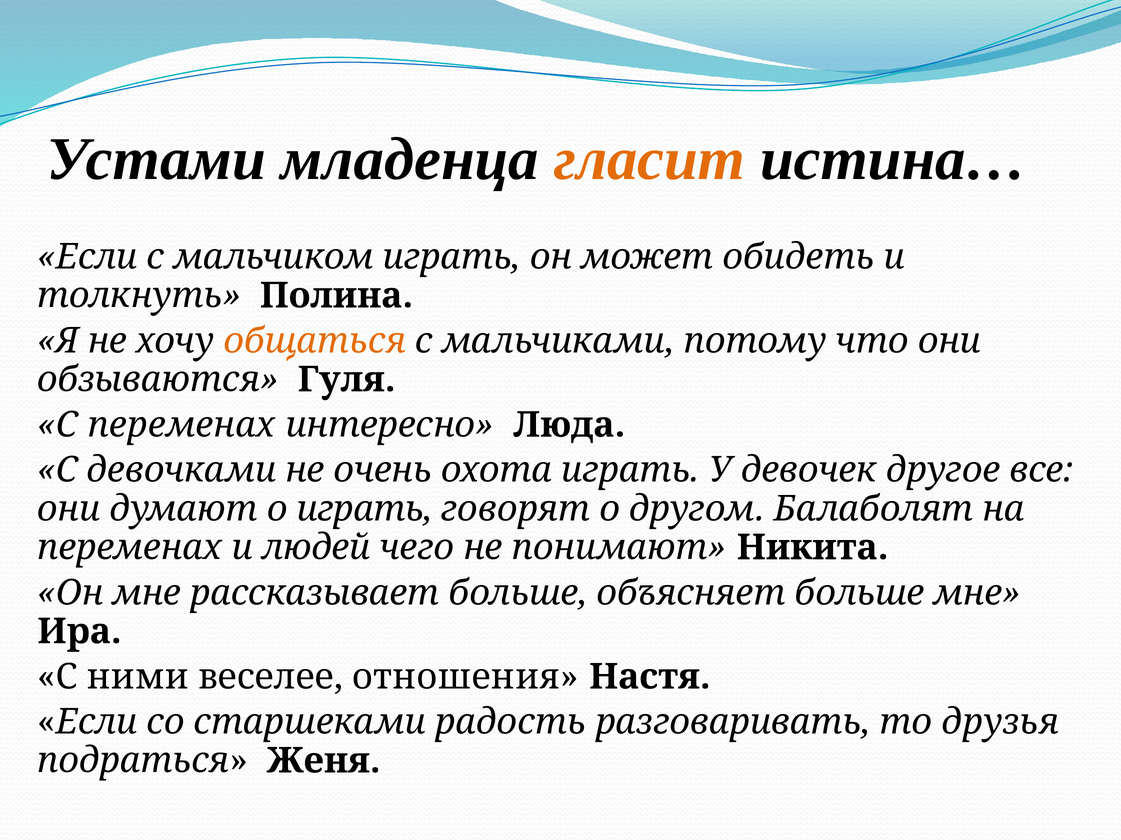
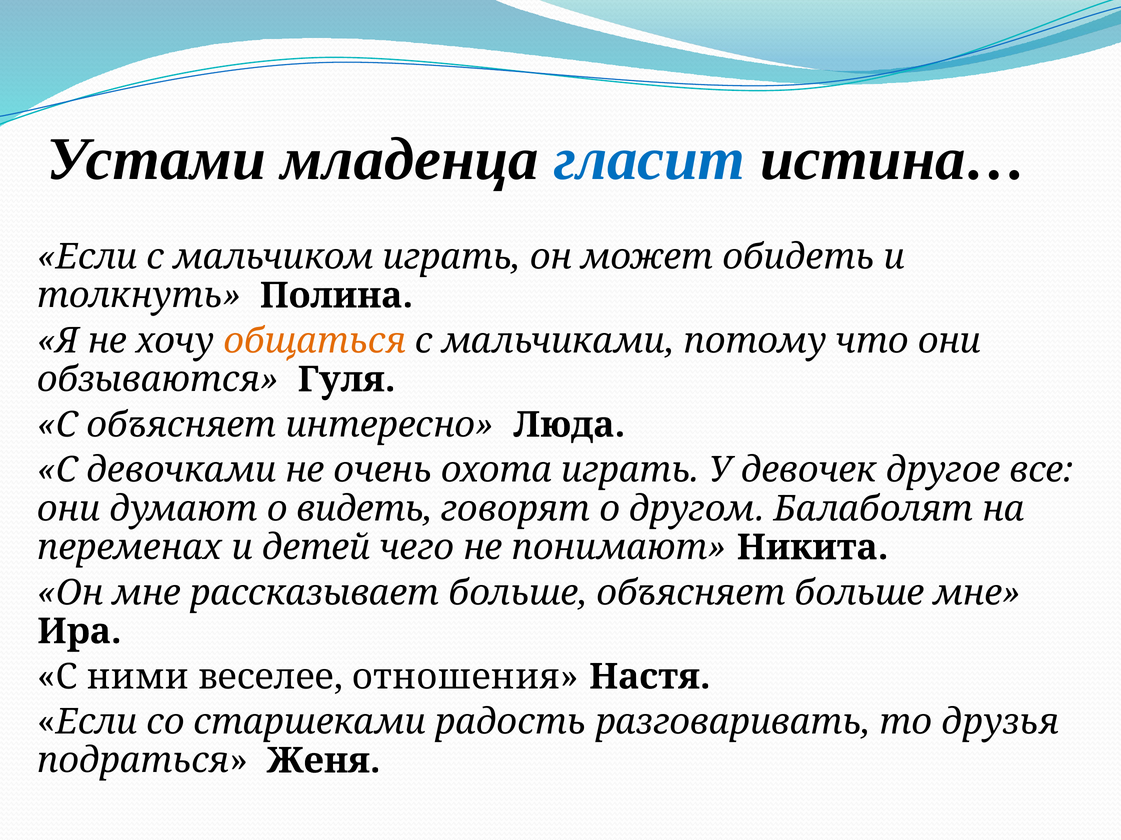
гласит colour: orange -> blue (650, 159)
С переменах: переменах -> объясняет (182, 425)
о играть: играть -> видеть (365, 509)
людей: людей -> детей (316, 548)
